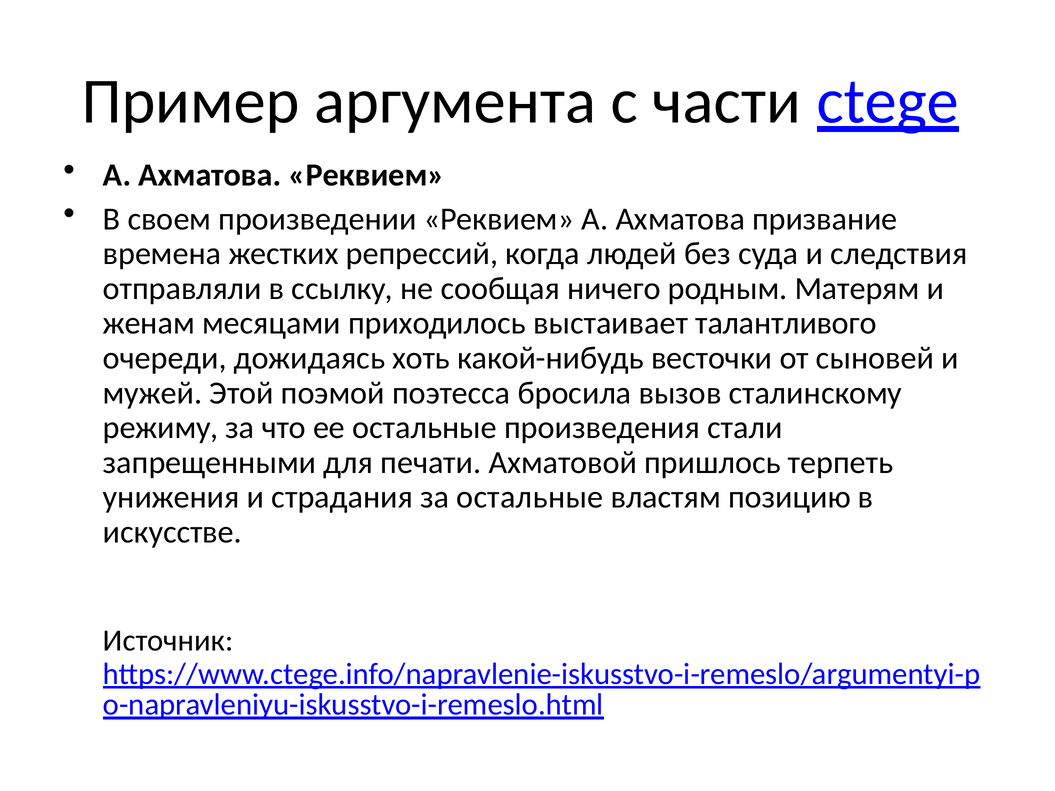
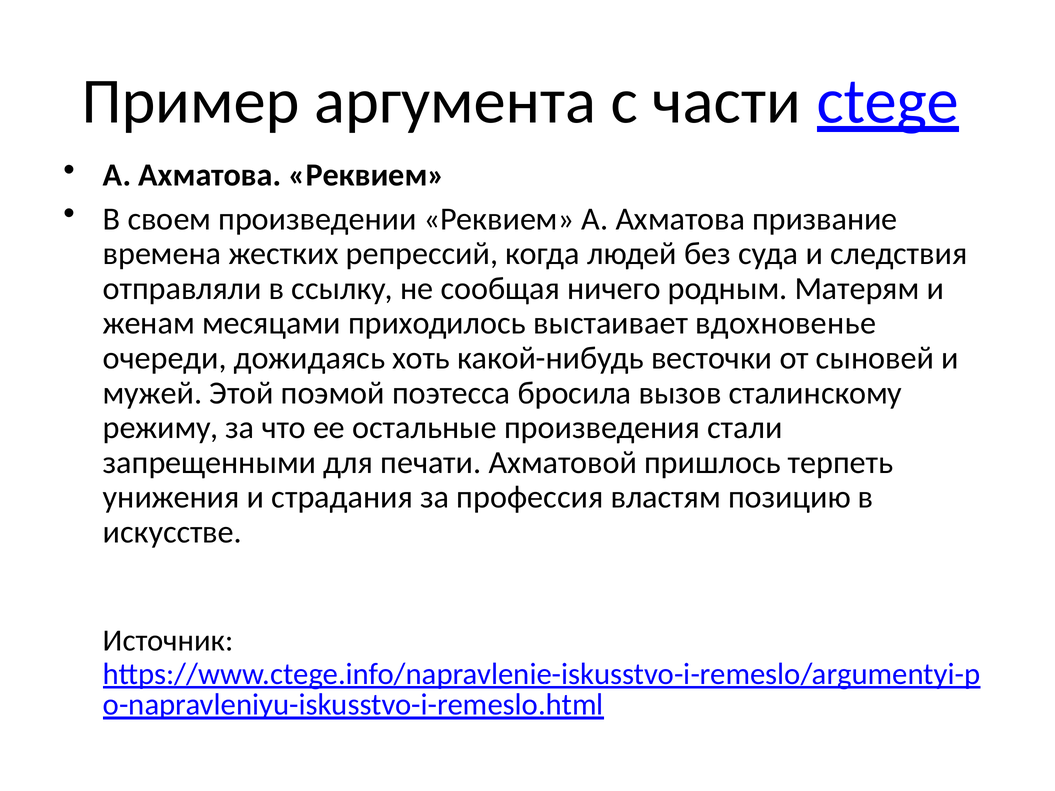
талантливого: талантливого -> вдохновенье (786, 323)
за остальные: остальные -> профессия (530, 497)
